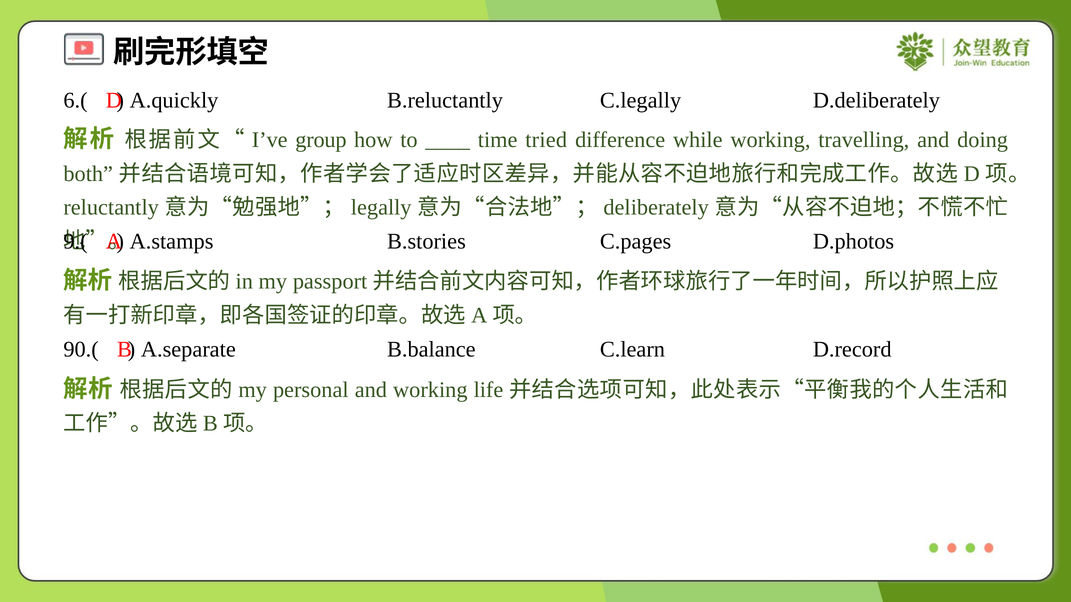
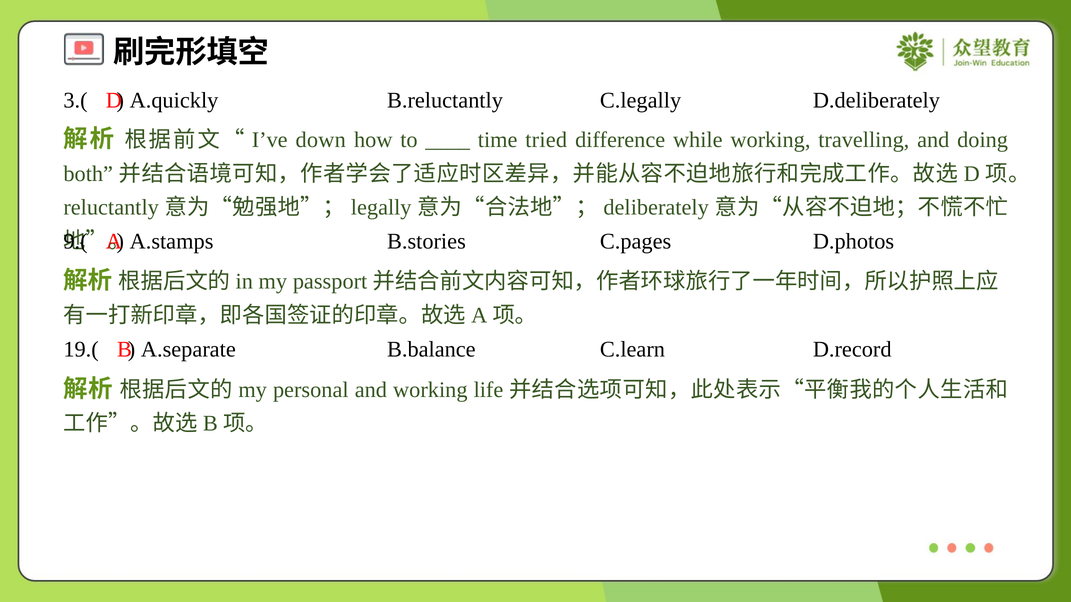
6.(: 6.( -> 3.( (76, 100)
group: group -> down (321, 140)
90.(: 90.( -> 19.( (81, 350)
